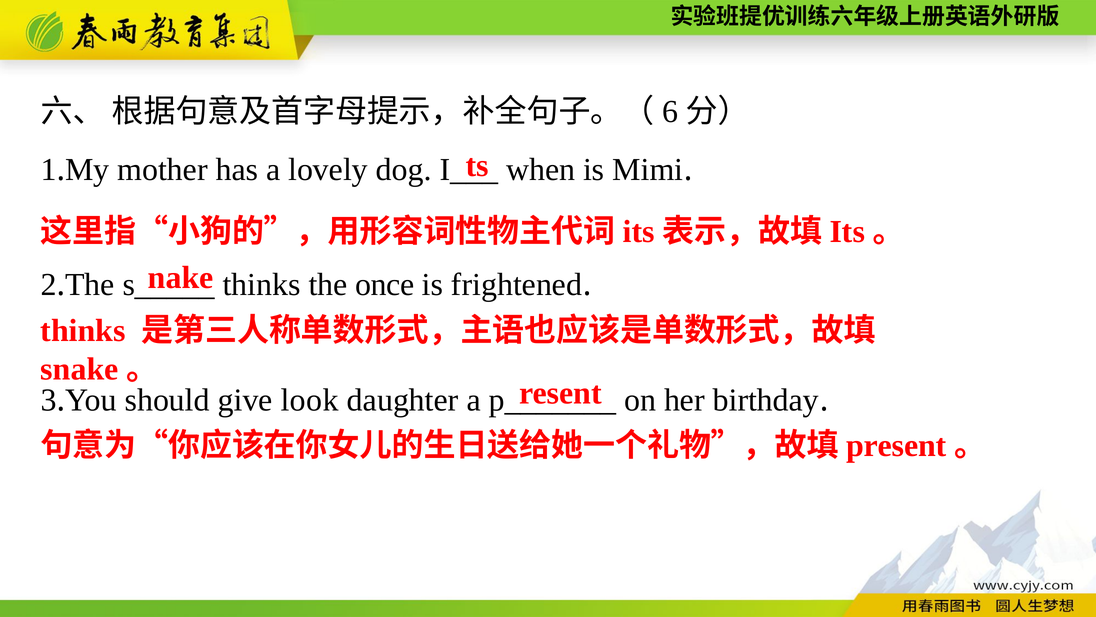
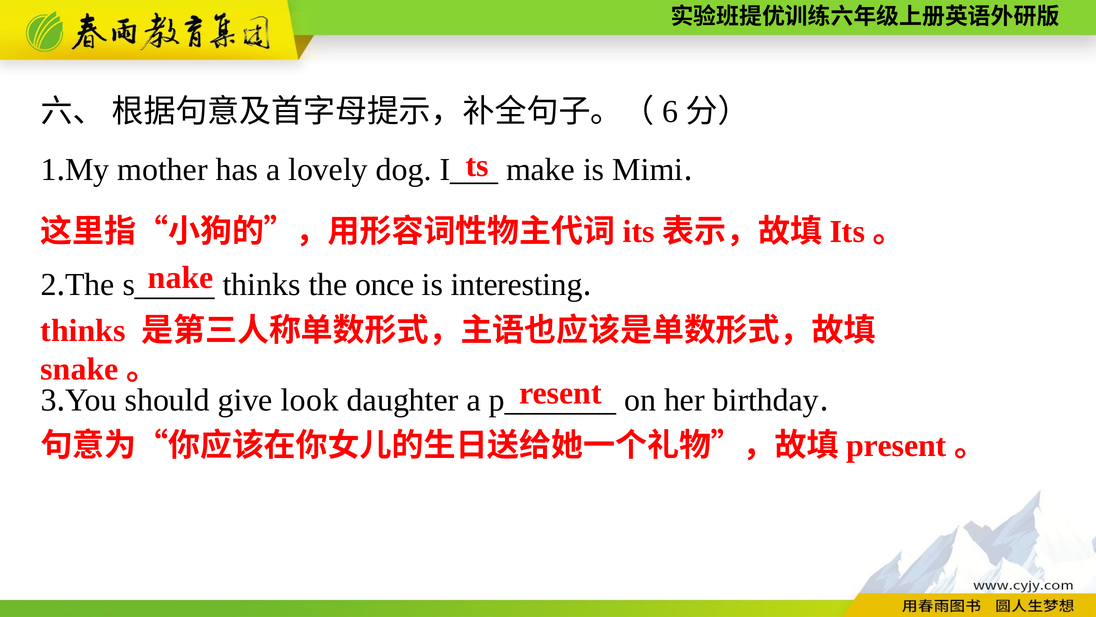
when: when -> make (541, 169)
frightened: frightened -> interesting (517, 285)
